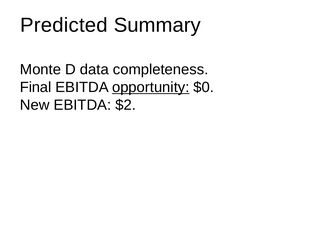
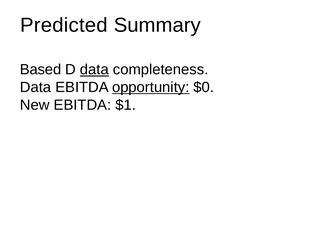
Monte: Monte -> Based (41, 70)
data underline: none -> present (94, 70)
Final: Final -> Data (36, 88)
$2: $2 -> $1 (126, 105)
